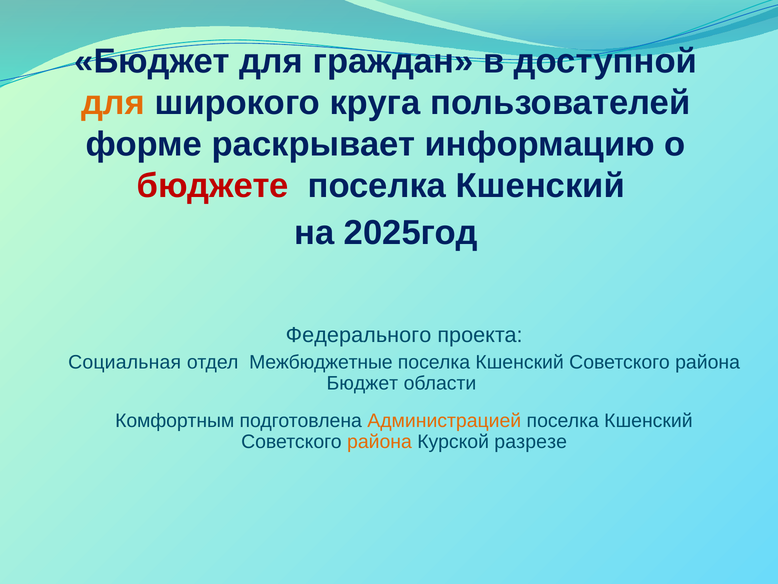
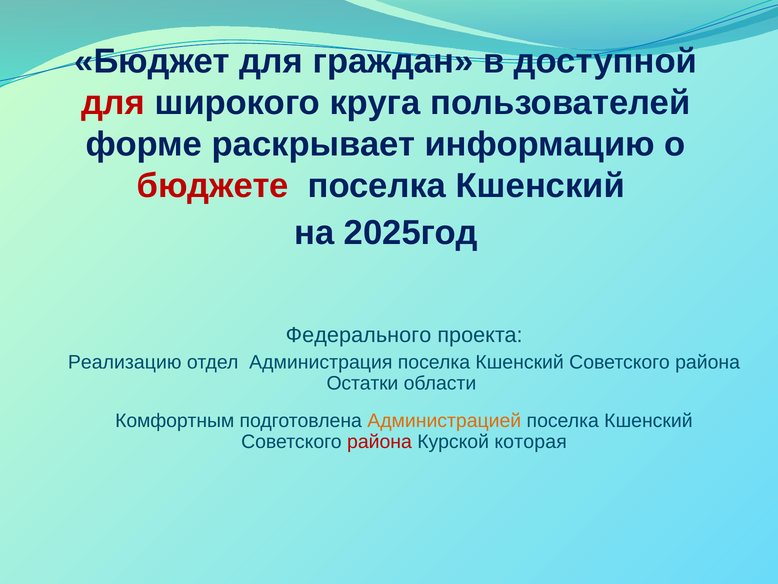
для colour: orange -> red (113, 103)
Социальная: Социальная -> Реализацию (125, 362)
Межбюджетные: Межбюджетные -> Администрация (321, 362)
Бюджет: Бюджет -> Остатки (362, 383)
района colour: orange -> red (379, 441)
разрезе: разрезе -> которая (531, 441)
